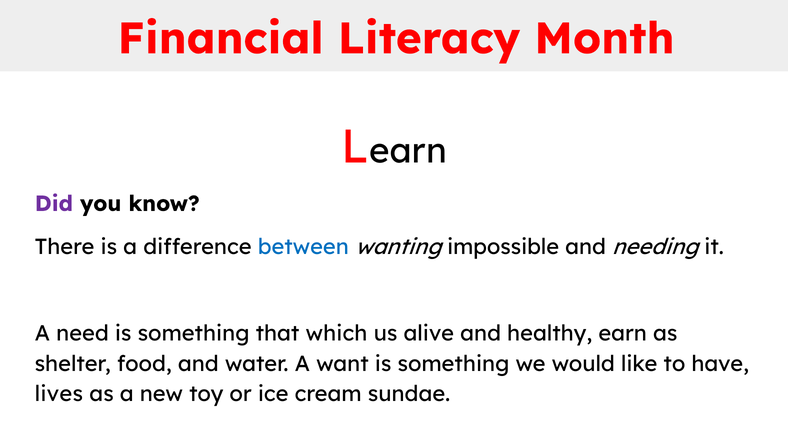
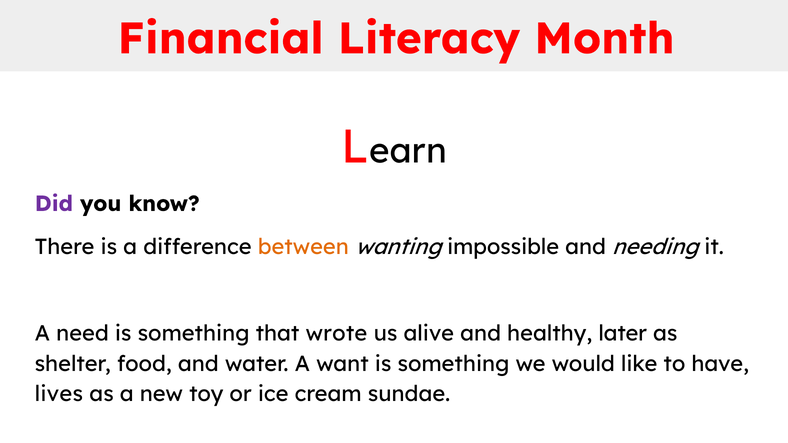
between colour: blue -> orange (303, 247)
which: which -> wrote (336, 334)
healthy earn: earn -> later (623, 334)
